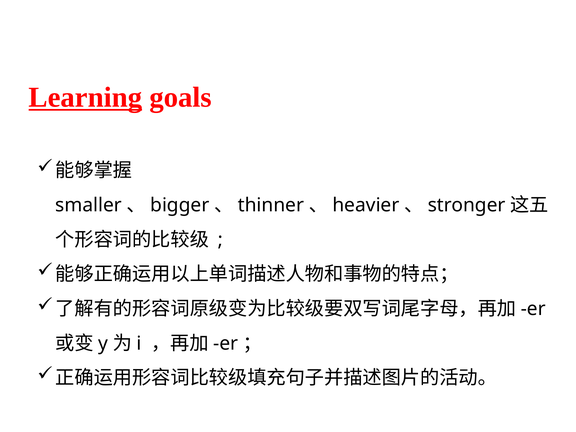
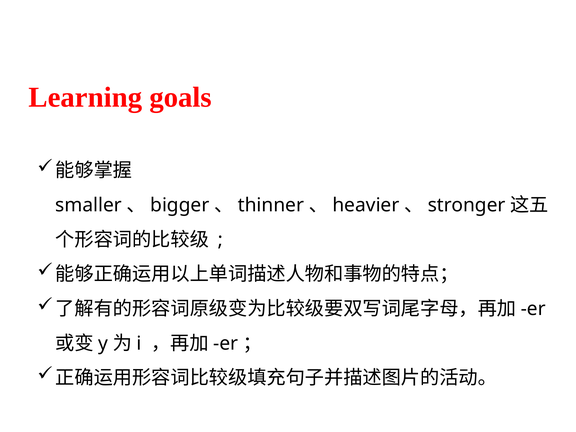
Learning underline: present -> none (85, 97)
